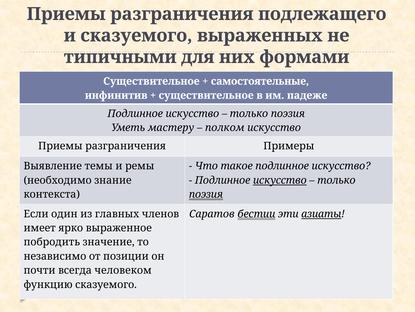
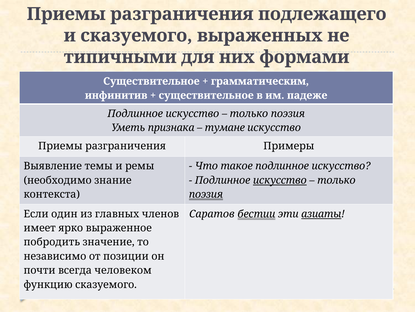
самостоятельные: самостоятельные -> грамматическим (260, 81)
мастеру: мастеру -> признака (171, 128)
полком: полком -> тумане (225, 128)
